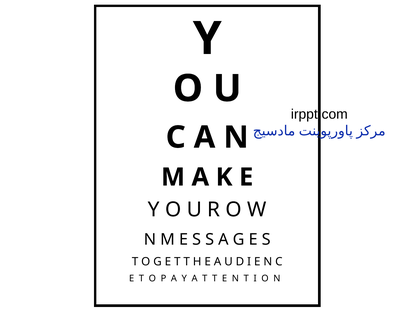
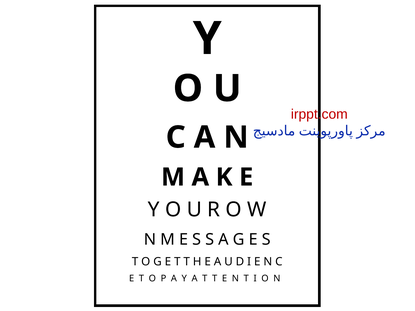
irppt.com colour: black -> red (319, 114)
